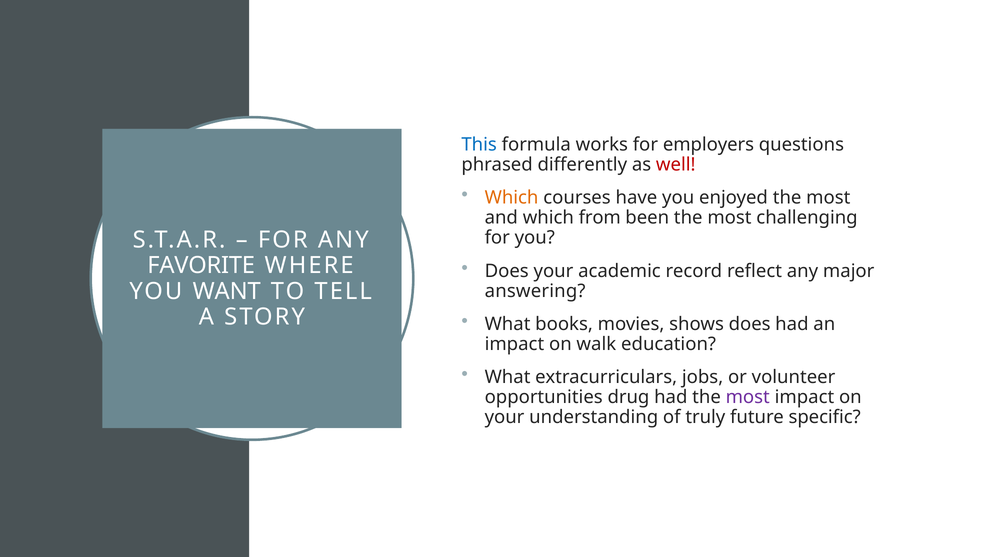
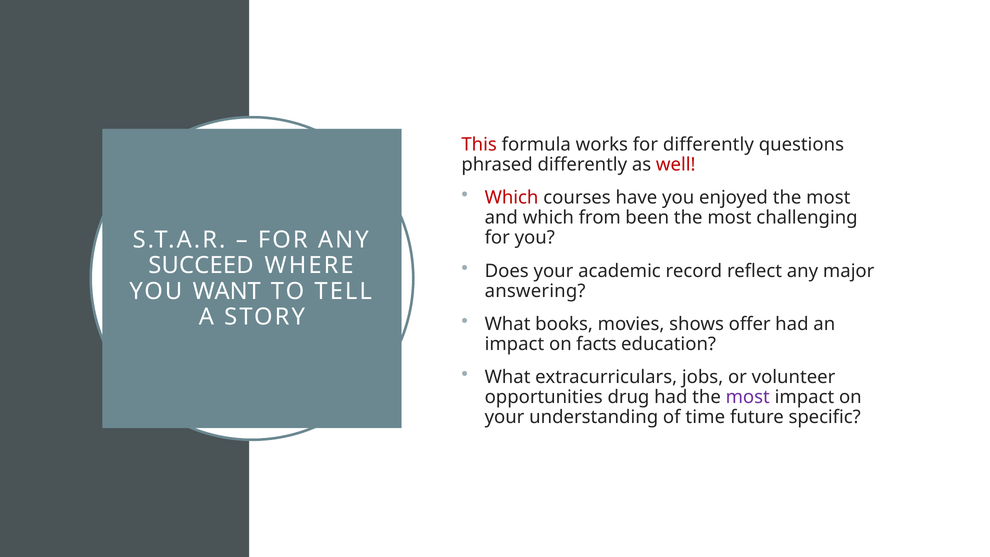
This colour: blue -> red (479, 145)
for employers: employers -> differently (708, 145)
Which colour: orange -> red (512, 198)
FAVORITE: FAVORITE -> SUCCEED (201, 265)
shows does: does -> offer (750, 324)
walk: walk -> facts (596, 344)
truly: truly -> time (705, 417)
